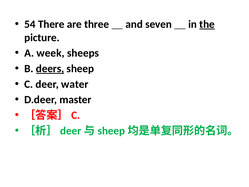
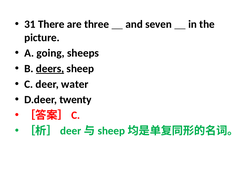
54: 54 -> 31 (30, 24)
the underline: present -> none (207, 24)
week: week -> going (51, 53)
master: master -> twenty (75, 100)
